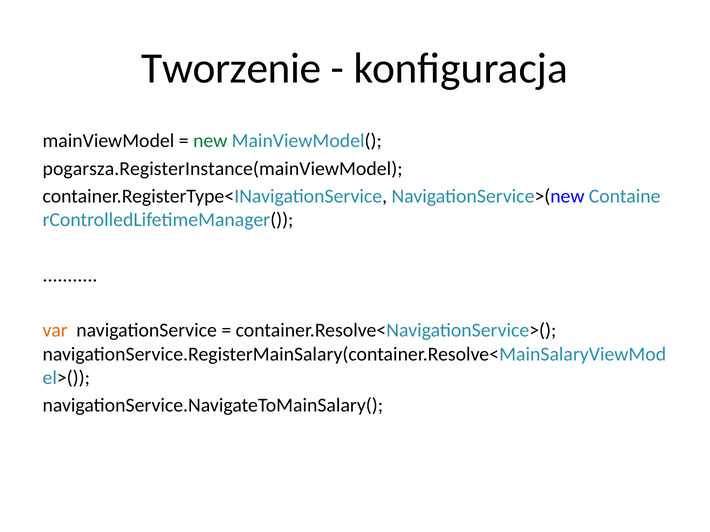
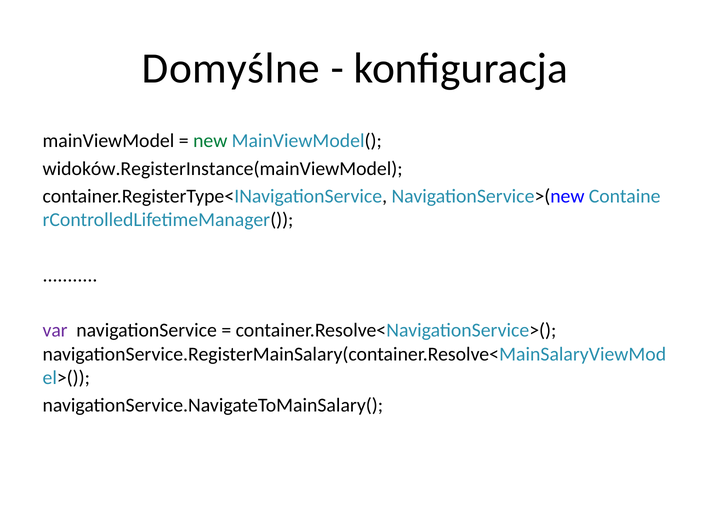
Tworzenie: Tworzenie -> Domyślne (231, 69)
pogarsza.RegisterInstance(mainViewModel: pogarsza.RegisterInstance(mainViewModel -> widoków.RegisterInstance(mainViewModel (223, 169)
var colour: orange -> purple (55, 331)
